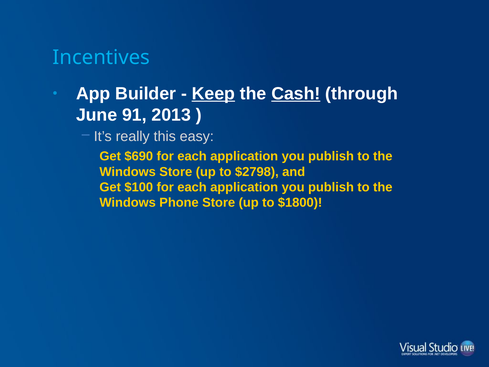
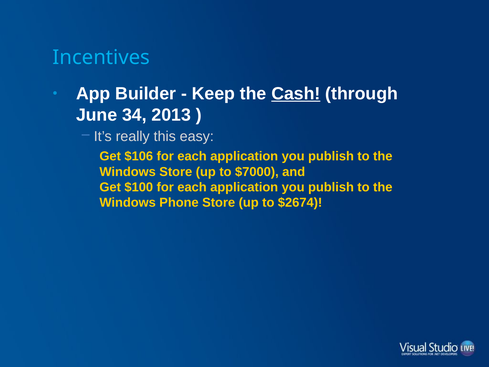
Keep underline: present -> none (213, 94)
91: 91 -> 34 (134, 115)
$690: $690 -> $106 (139, 156)
$2798: $2798 -> $7000 (257, 172)
$1800: $1800 -> $2674 (300, 203)
